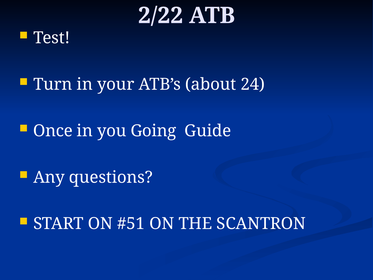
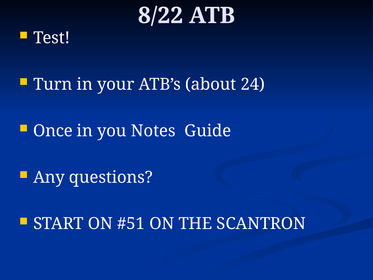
2/22: 2/22 -> 8/22 (160, 16)
Going: Going -> Notes (153, 131)
